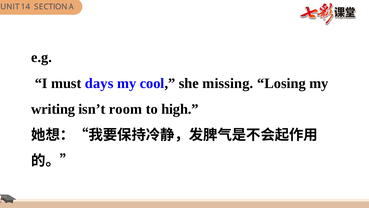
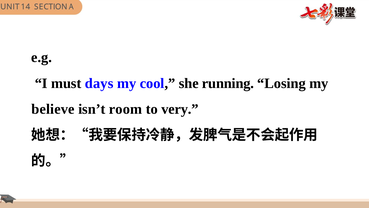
missing: missing -> running (228, 83)
writing: writing -> believe (53, 109)
high: high -> very (180, 109)
